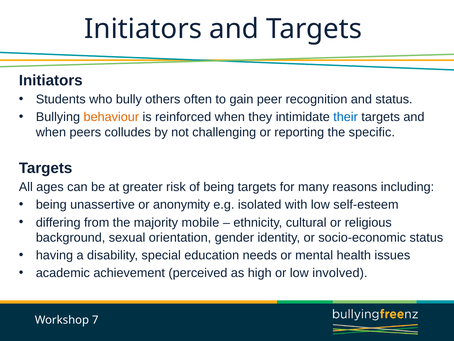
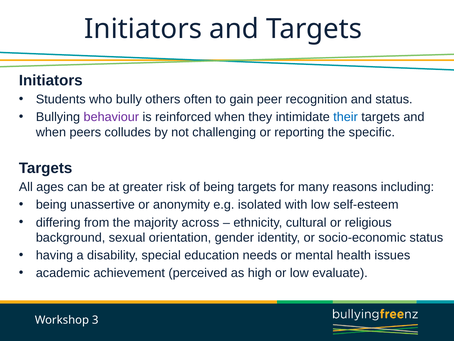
behaviour colour: orange -> purple (111, 117)
mobile: mobile -> across (200, 222)
involved: involved -> evaluate (340, 273)
7: 7 -> 3 (95, 320)
